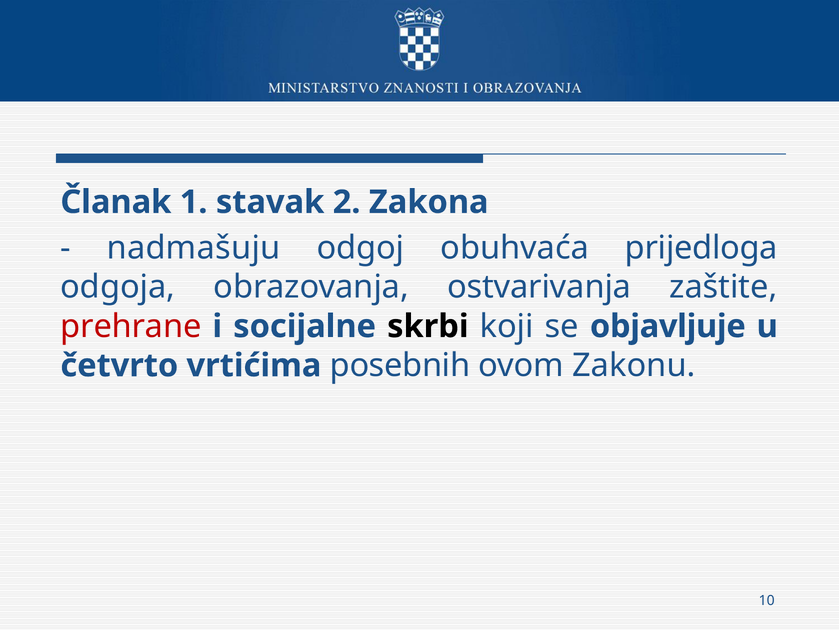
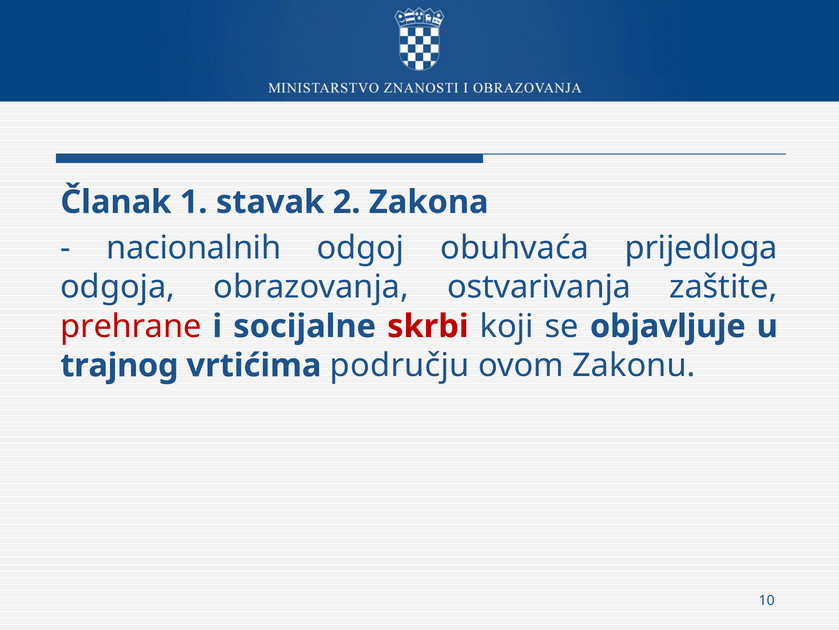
nadmašuju: nadmašuju -> nacionalnih (194, 248)
skrbi colour: black -> red (428, 326)
četvrto: četvrto -> trajnog (119, 365)
posebnih: posebnih -> području (400, 365)
